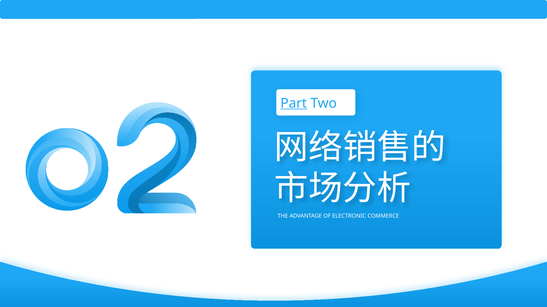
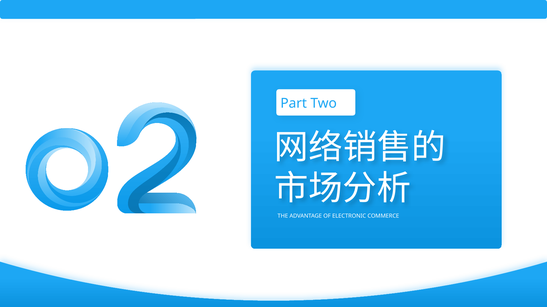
Part underline: present -> none (294, 103)
